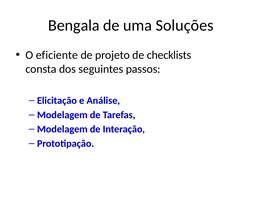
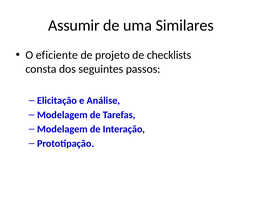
Bengala: Bengala -> Assumir (74, 25)
Soluções: Soluções -> Similares (185, 25)
